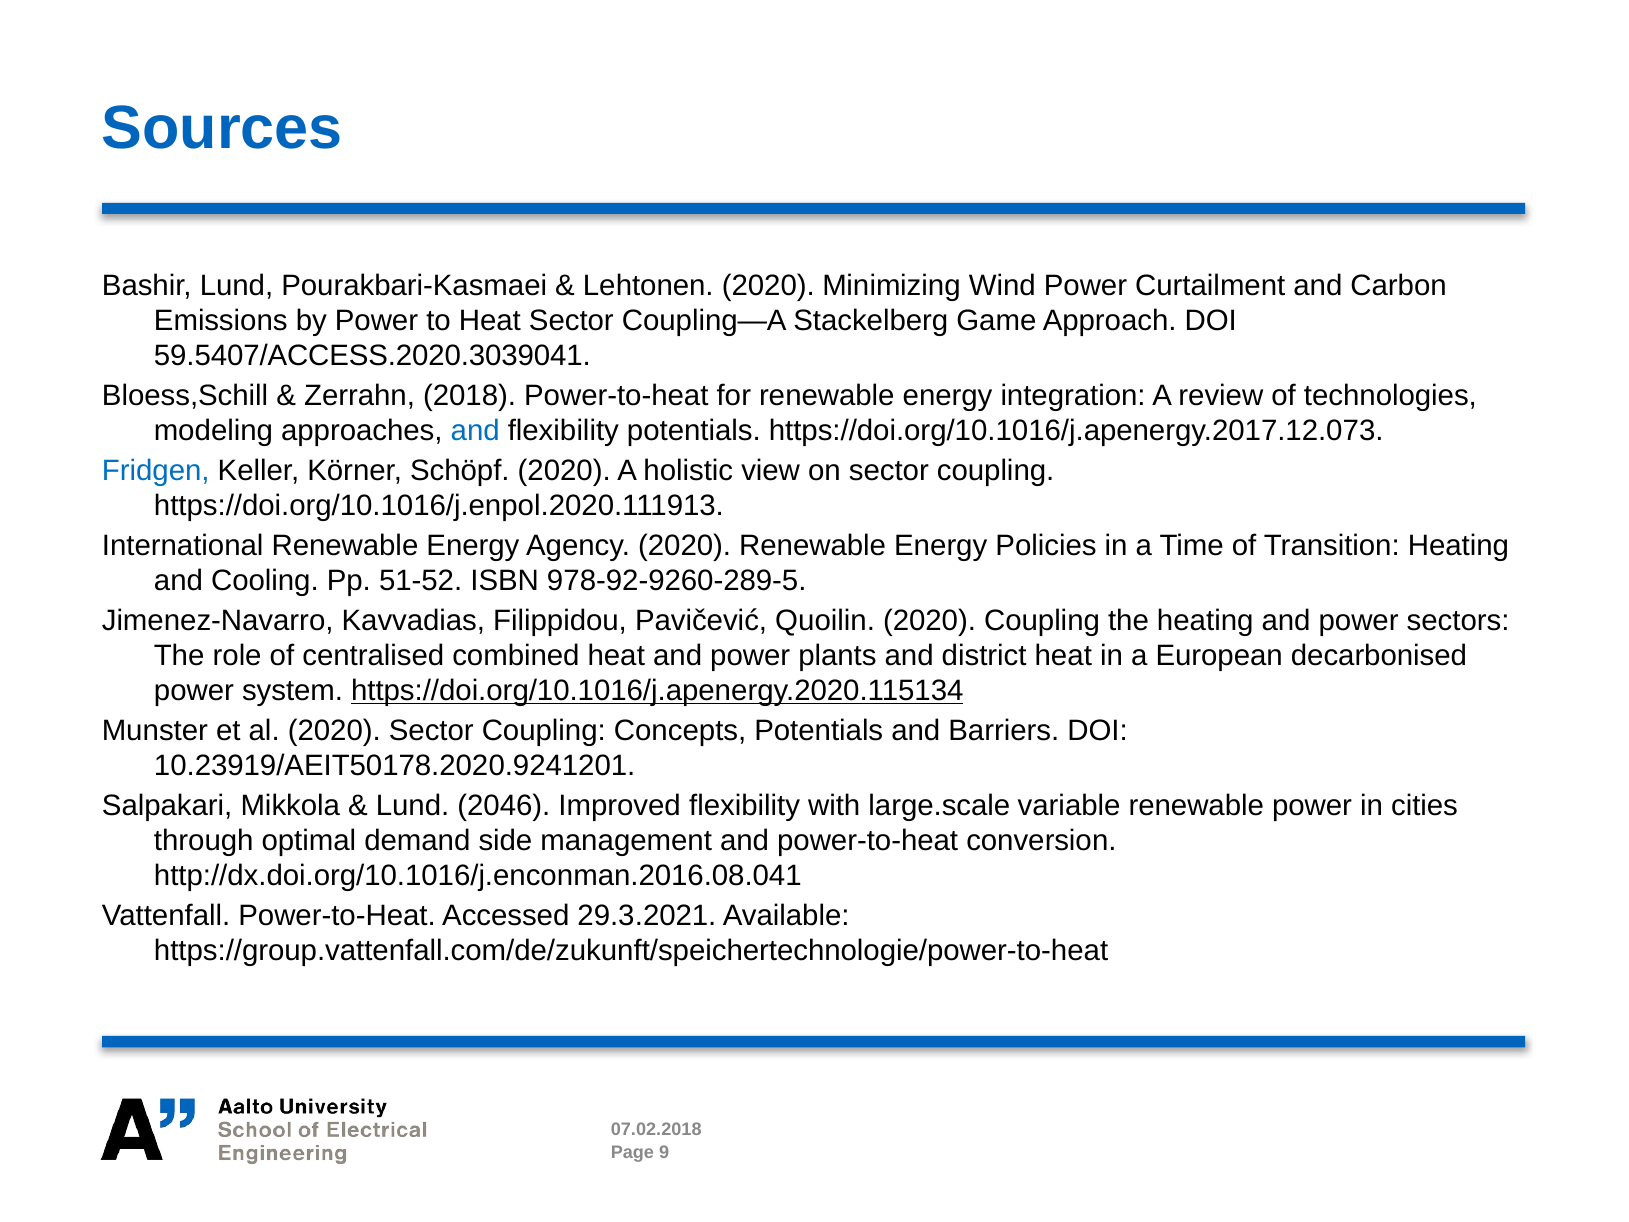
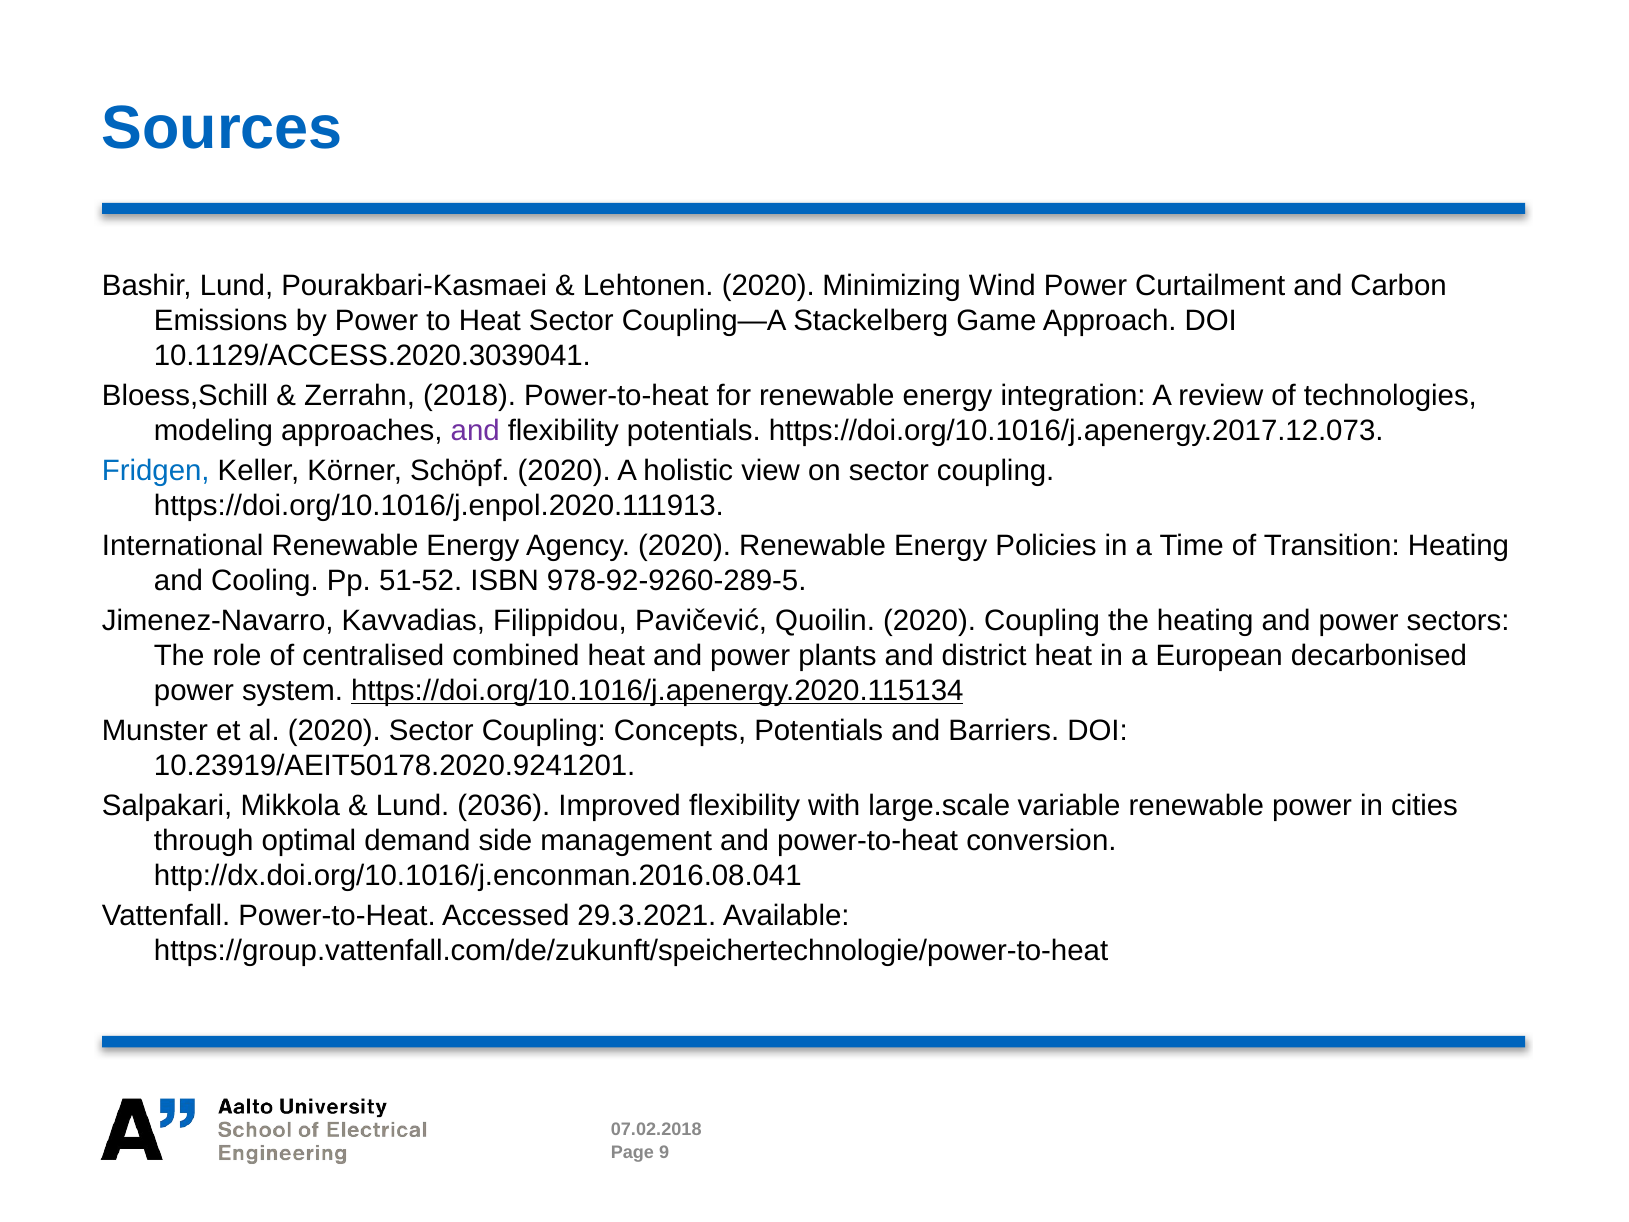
59.5407/ACCESS.2020.3039041: 59.5407/ACCESS.2020.3039041 -> 10.1129/ACCESS.2020.3039041 (372, 355)
and colour: blue -> purple (475, 430)
2046: 2046 -> 2036 (504, 806)
